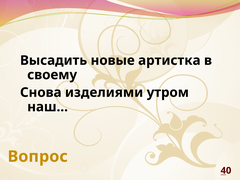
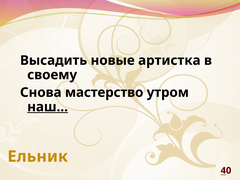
изделиями: изделиями -> мастерство (104, 92)
наш… underline: none -> present (48, 107)
Вопрос: Вопрос -> Ельник (38, 157)
